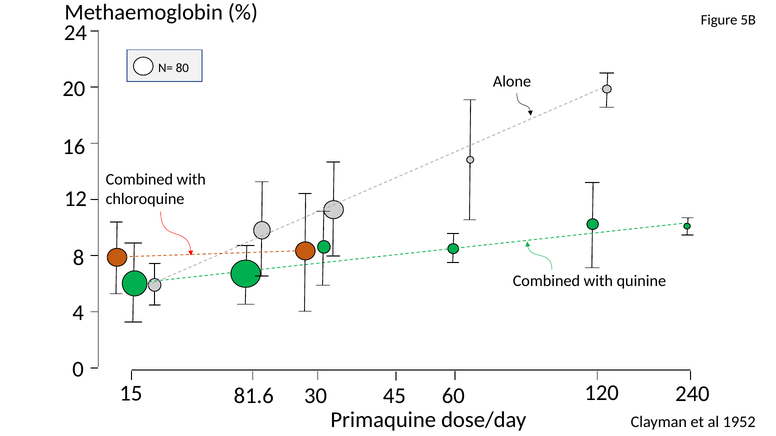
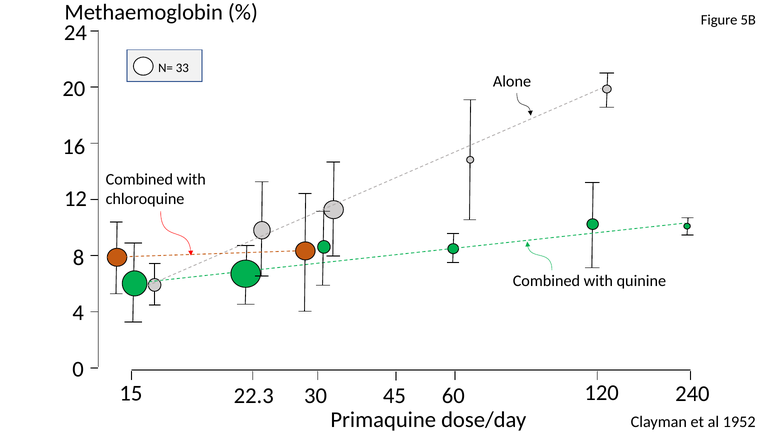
80: 80 -> 33 (182, 68)
81.6: 81.6 -> 22.3 (254, 396)
